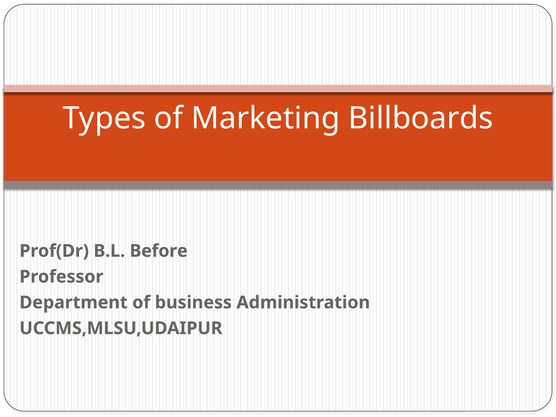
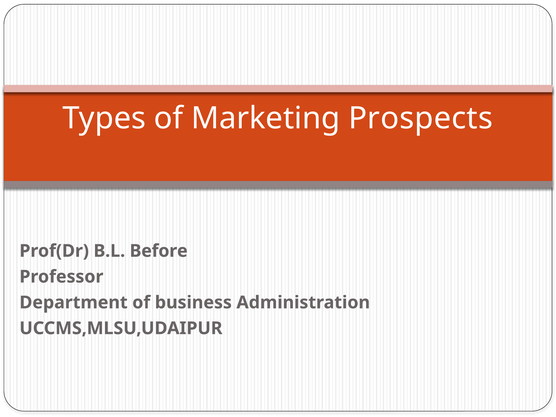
Billboards: Billboards -> Prospects (421, 118)
